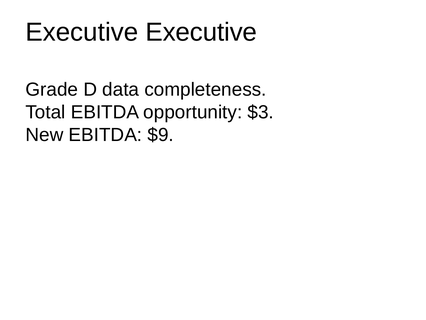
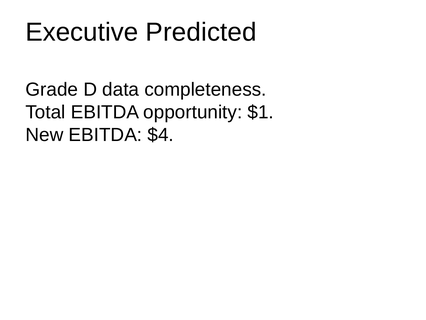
Executive Executive: Executive -> Predicted (201, 32)
$3: $3 -> $1 (261, 112)
$9: $9 -> $4 (161, 135)
